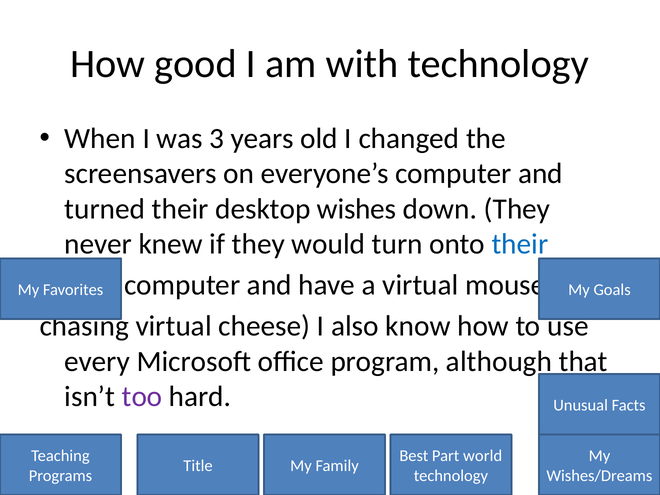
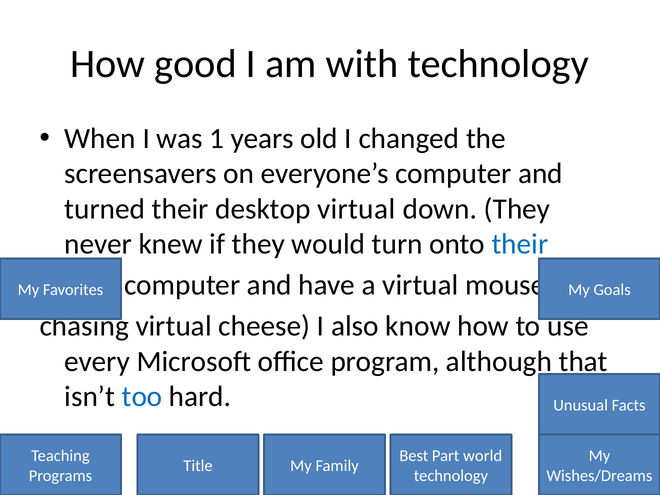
3: 3 -> 1 (217, 138)
desktop wishes: wishes -> virtual (356, 209)
too colour: purple -> blue (142, 397)
